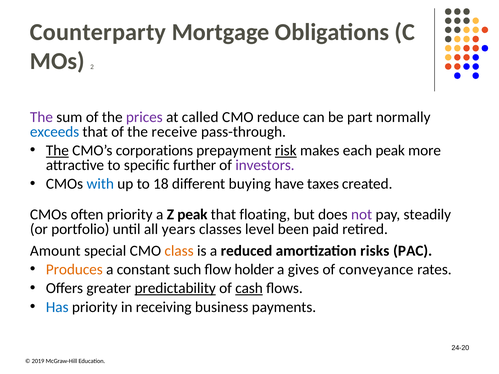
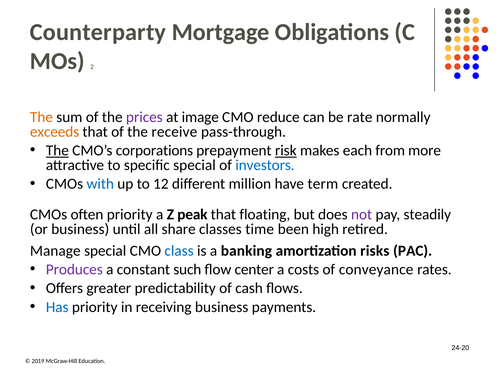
The colour: purple -> orange (41, 117)
called: called -> image (200, 117)
part: part -> rate (360, 117)
exceeds colour: blue -> orange (55, 132)
each peak: peak -> from (390, 151)
specific further: further -> special (194, 165)
investors colour: purple -> blue (265, 165)
18: 18 -> 12 (161, 184)
buying: buying -> million (250, 184)
taxes: taxes -> term (323, 184)
or portfolio: portfolio -> business (80, 229)
years: years -> share (179, 229)
level: level -> time (260, 229)
paid: paid -> high (326, 229)
Amount: Amount -> Manage (55, 251)
class colour: orange -> blue (179, 251)
reduced: reduced -> banking (246, 251)
Produces colour: orange -> purple (74, 270)
holder: holder -> center (254, 270)
gives: gives -> costs (303, 270)
predictability underline: present -> none (175, 288)
cash underline: present -> none (249, 288)
